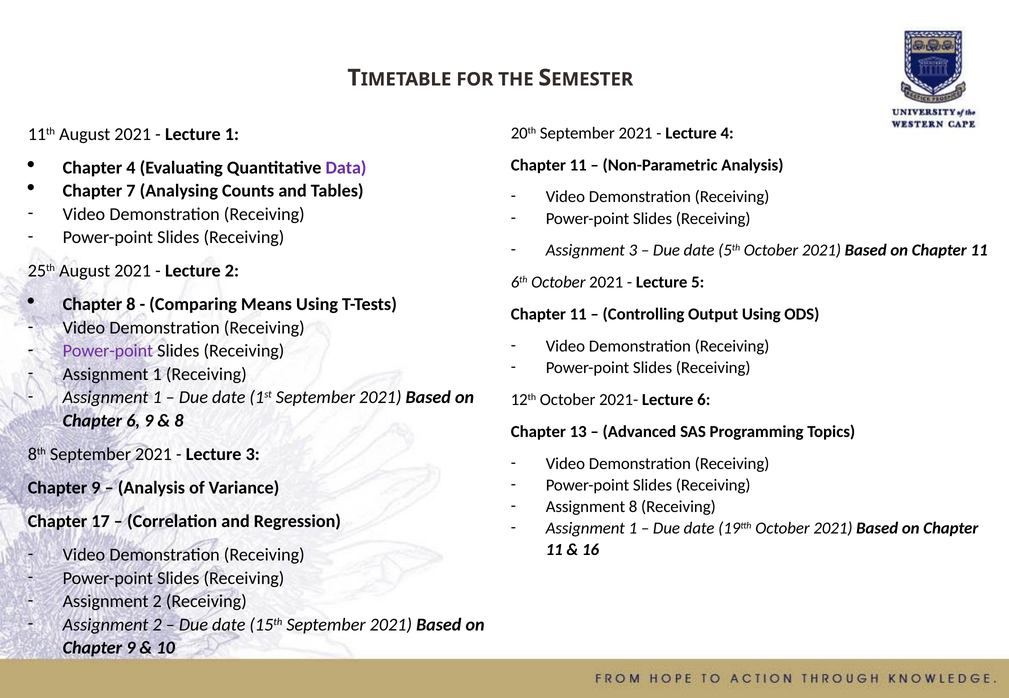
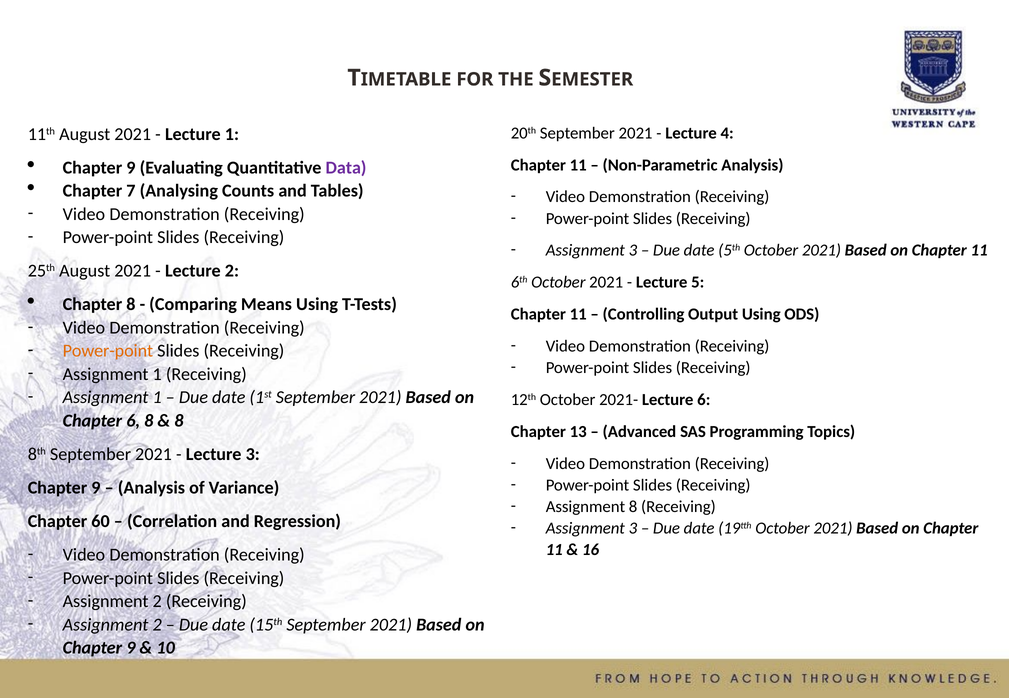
4: 4 -> 9 (131, 168)
Power-point colour: purple -> orange (108, 351)
6 9: 9 -> 8 (149, 421)
17: 17 -> 60 (101, 522)
1: 1 -> 3 (633, 529)
